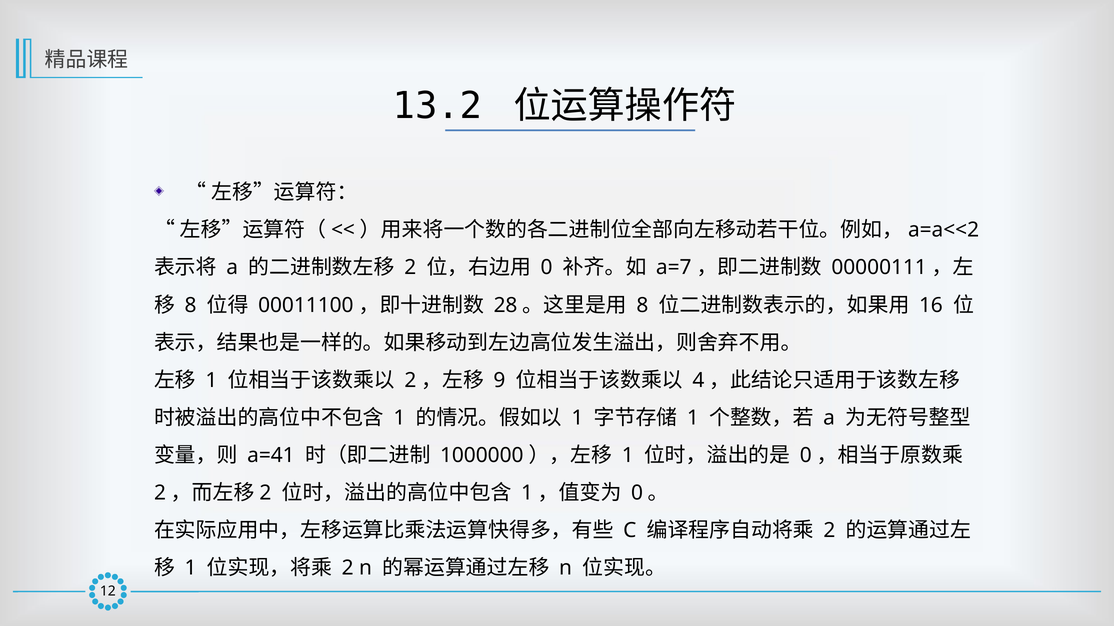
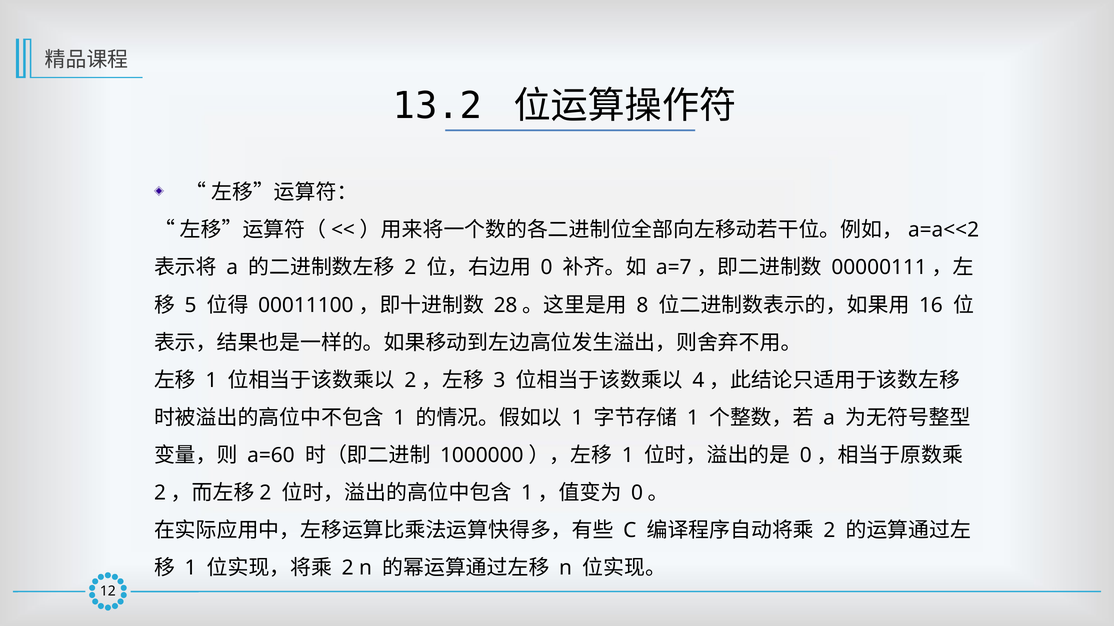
8: 8 -> 5 (191, 305)
9: 9 -> 3 (499, 381)
a=41: a=41 -> a=60 (271, 456)
